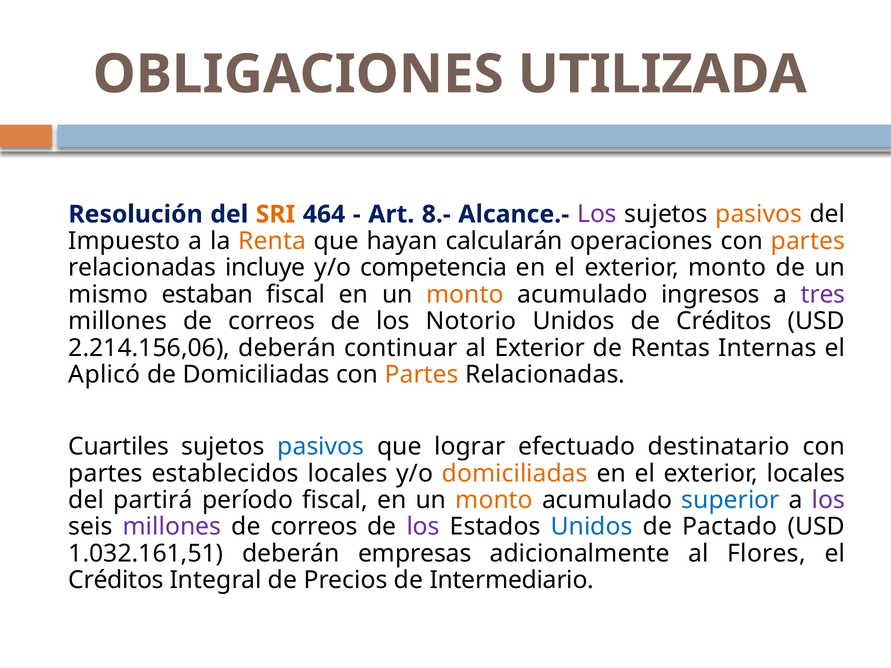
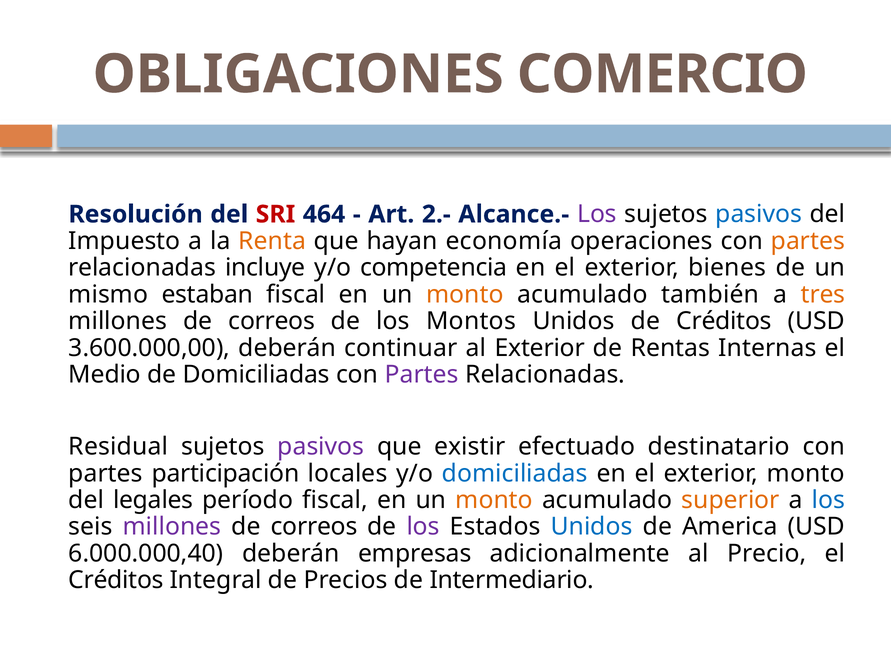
UTILIZADA: UTILIZADA -> COMERCIO (662, 74)
SRI colour: orange -> red (275, 214)
8.-: 8.- -> 2.- (436, 214)
pasivos colour: orange -> blue (759, 214)
calcularán: calcularán -> economía (504, 241)
exterior monto: monto -> bienes (727, 268)
ingresos: ingresos -> también (710, 295)
tres colour: purple -> orange (823, 295)
Notorio: Notorio -> Montos (471, 321)
2.214.156,06: 2.214.156,06 -> 3.600.000,00 (149, 348)
Aplicó: Aplicó -> Medio (105, 375)
Partes colour: orange -> purple (422, 375)
Cuartiles: Cuartiles -> Residual (118, 447)
pasivos colour: blue -> purple (321, 447)
lograr: lograr -> existir (470, 447)
establecidos: establecidos -> participación (225, 474)
domiciliadas colour: orange -> blue (515, 474)
exterior locales: locales -> monto (806, 474)
partirá: partirá -> legales (153, 500)
superior colour: blue -> orange (731, 500)
los colour: purple -> blue (829, 500)
Pactado: Pactado -> America (730, 527)
1.032.161,51: 1.032.161,51 -> 6.000.000,40 (146, 554)
Flores: Flores -> Precio (767, 554)
